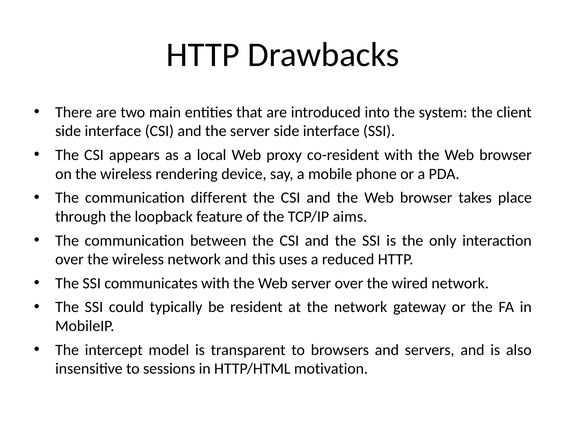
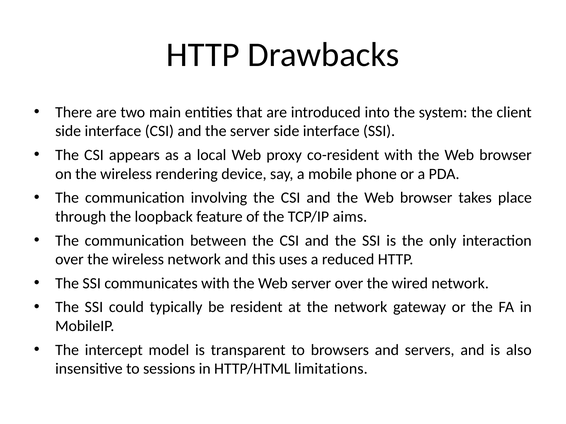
different: different -> involving (219, 198)
motivation: motivation -> limitations (331, 369)
